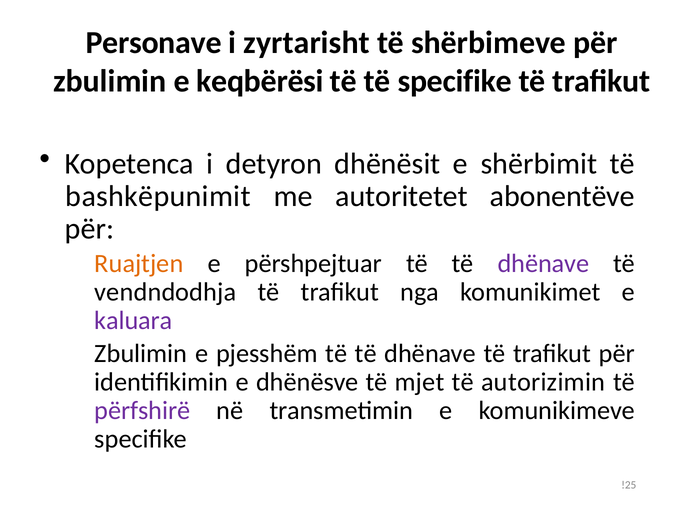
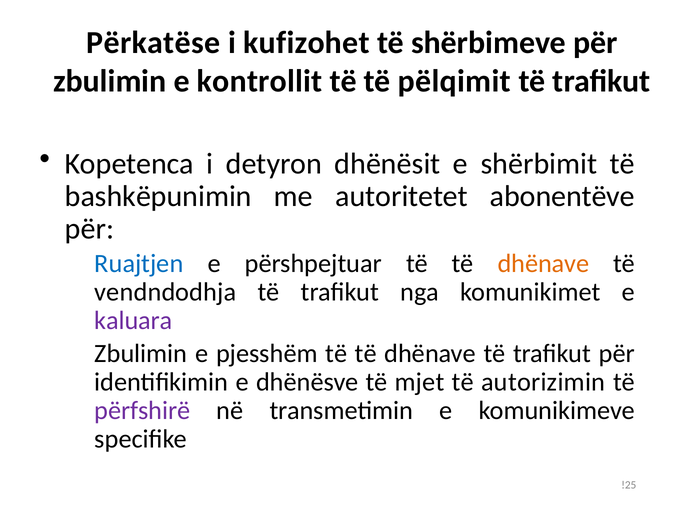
Personave: Personave -> Përkatëse (153, 43)
zyrtarisht: zyrtarisht -> kufizohet (307, 43)
keqbërësi: keqbërësi -> kontrollit (260, 81)
të specifike: specifike -> pëlqimit (454, 81)
bashkëpunimit: bashkëpunimit -> bashkëpunimin (158, 196)
Ruajtjen colour: orange -> blue (139, 263)
dhënave colour: purple -> orange (543, 263)
